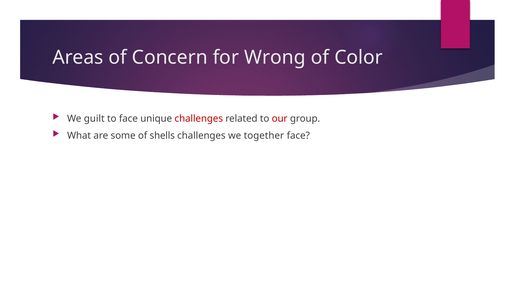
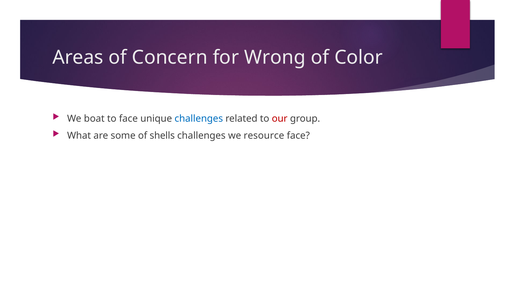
guilt: guilt -> boat (94, 118)
challenges colour: red -> blue (199, 118)
together: together -> resource (264, 135)
